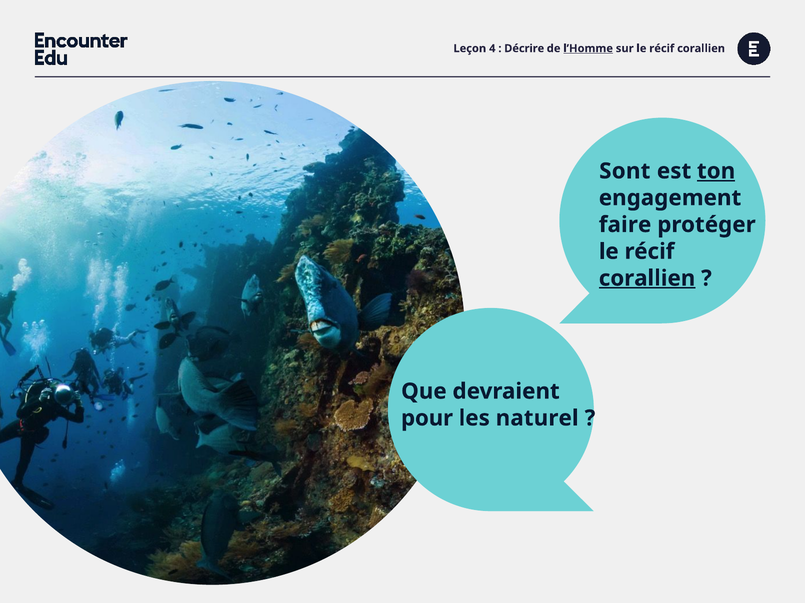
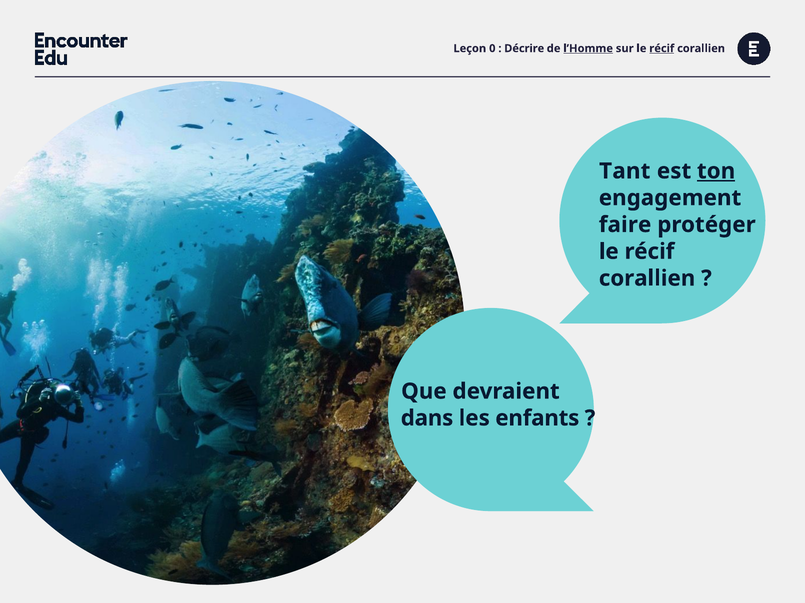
4: 4 -> 0 (492, 49)
récif underline: none -> present (662, 49)
Sont: Sont -> Tant (625, 171)
corallien underline: present -> none (647, 279)
pour: pour -> dans (427, 419)
naturel: naturel -> enfants (537, 419)
